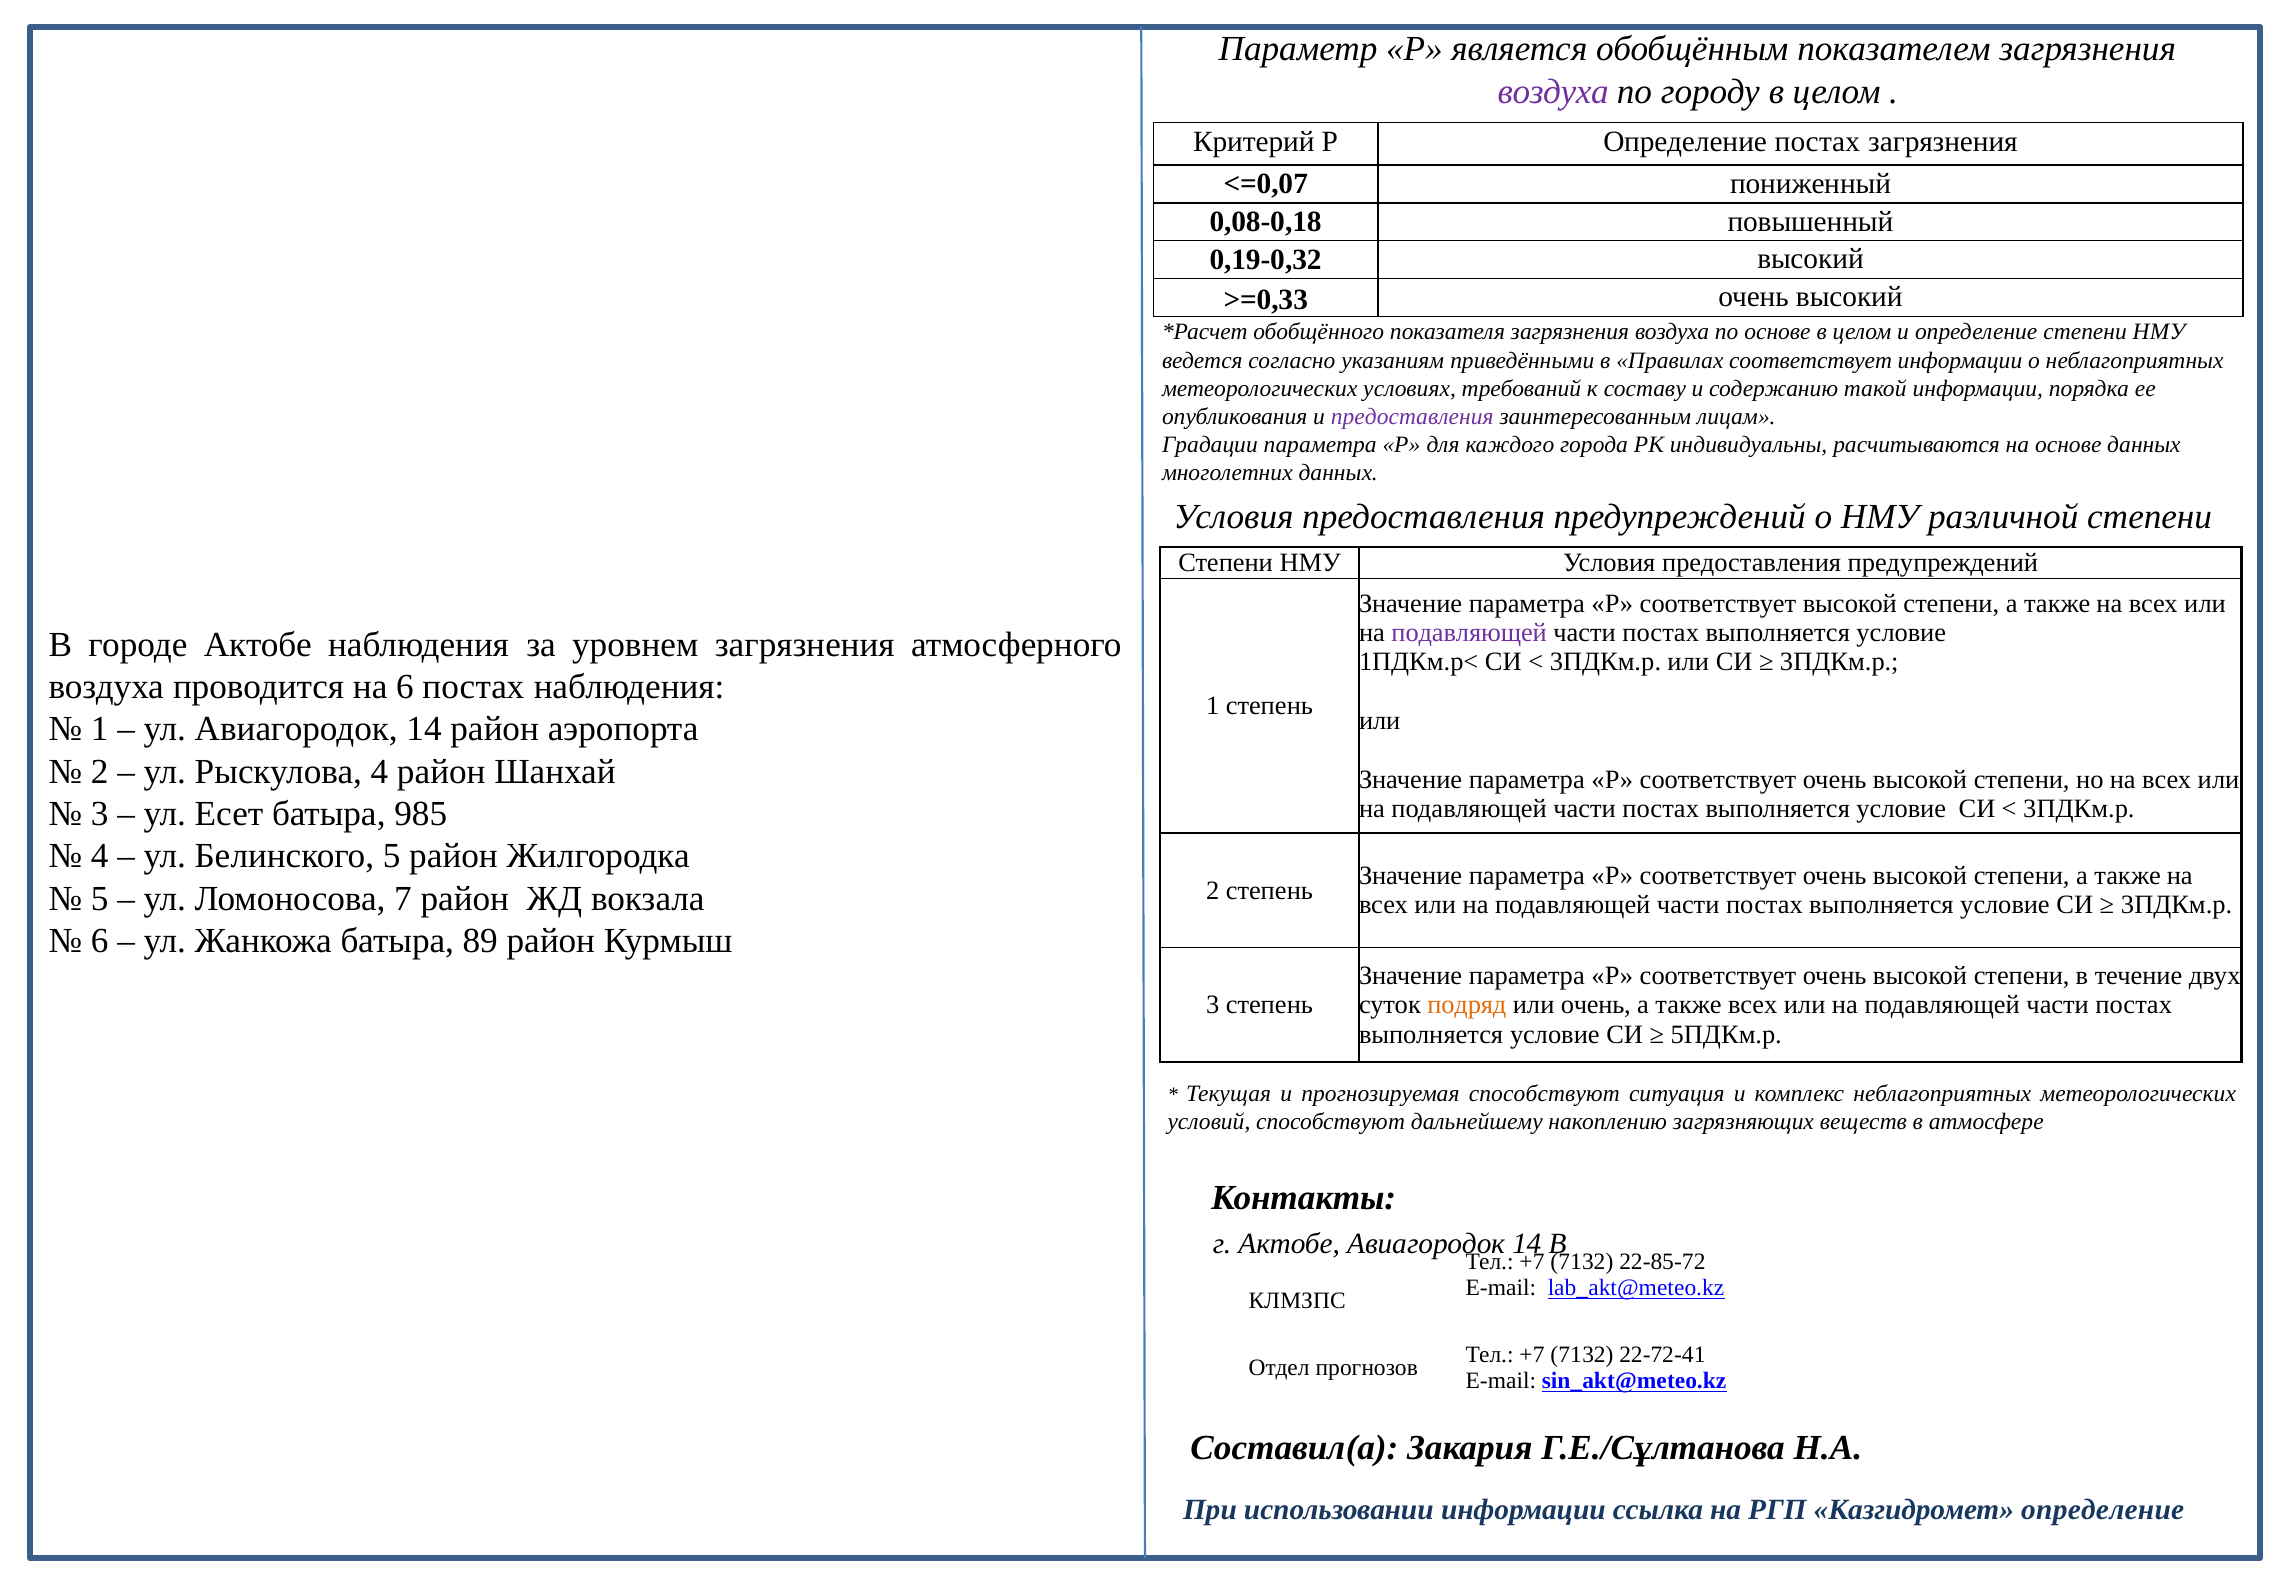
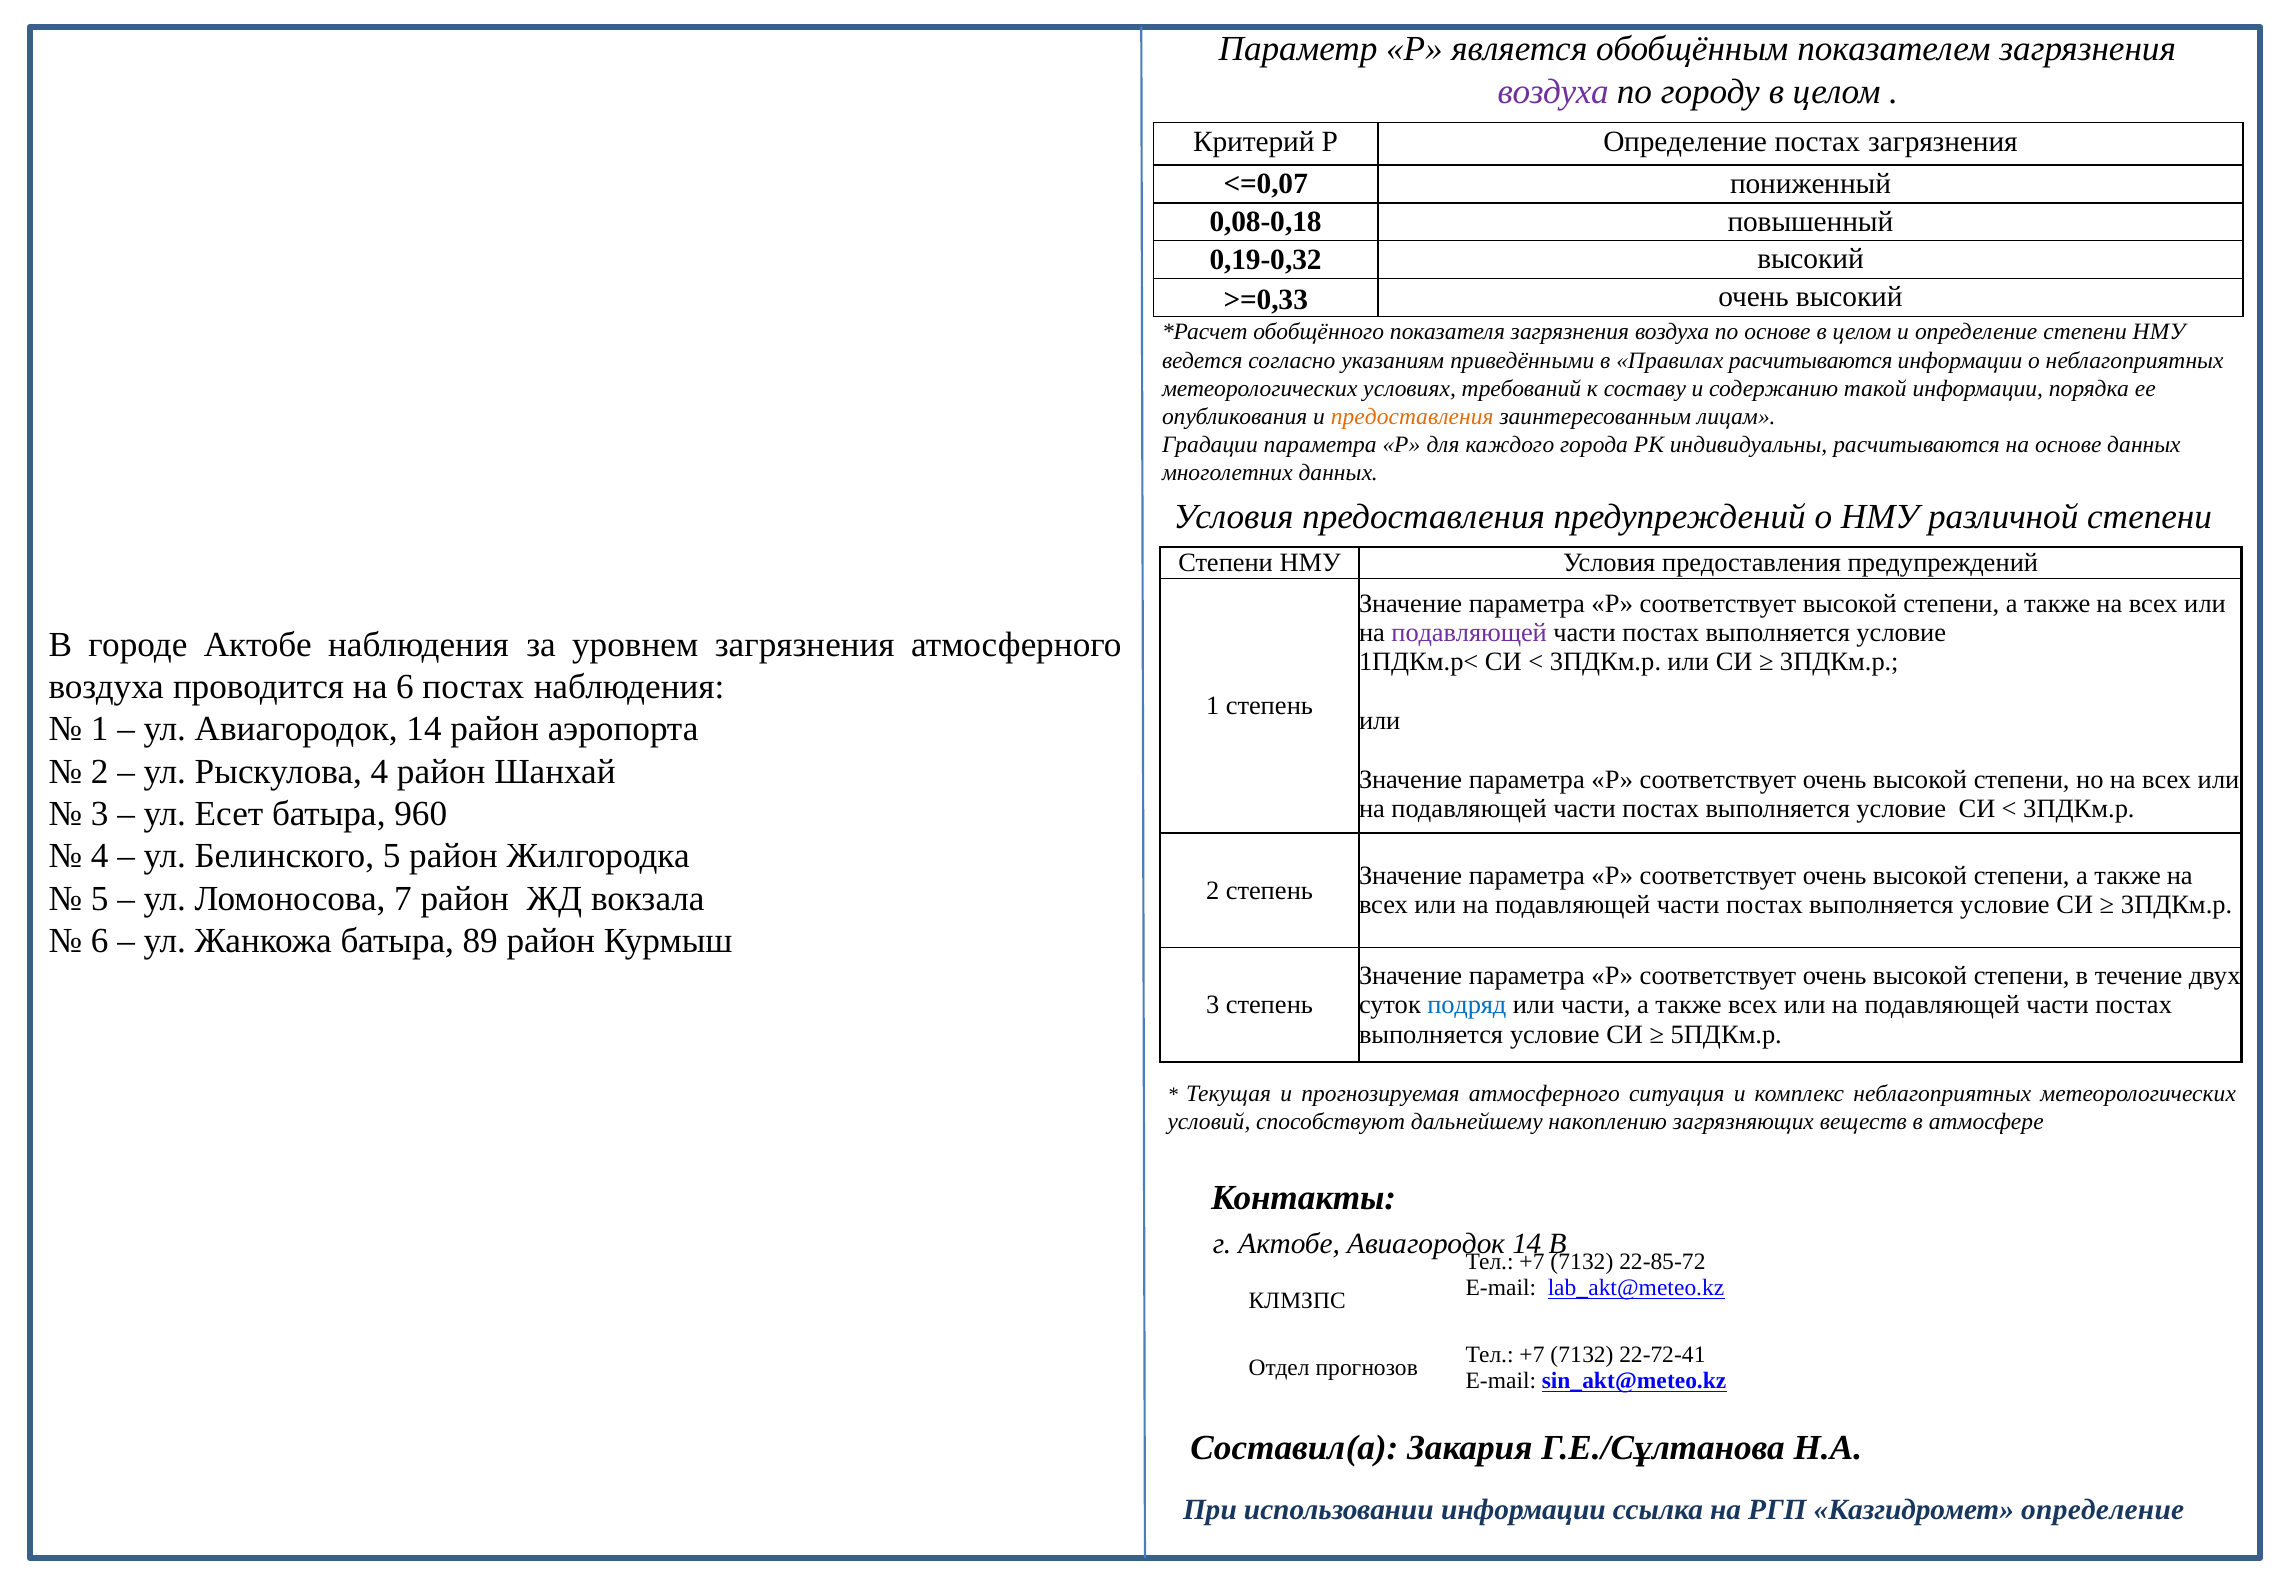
Правилах соответствует: соответствует -> расчитываются (1811, 360)
предоставления colour: purple -> orange (1412, 417)
985: 985 -> 960 (421, 814)
подряд colour: orange -> blue (1467, 1005)
или очень: очень -> части (1596, 1005)
прогнозируемая способствуют: способствуют -> атмосферного (1544, 1094)
